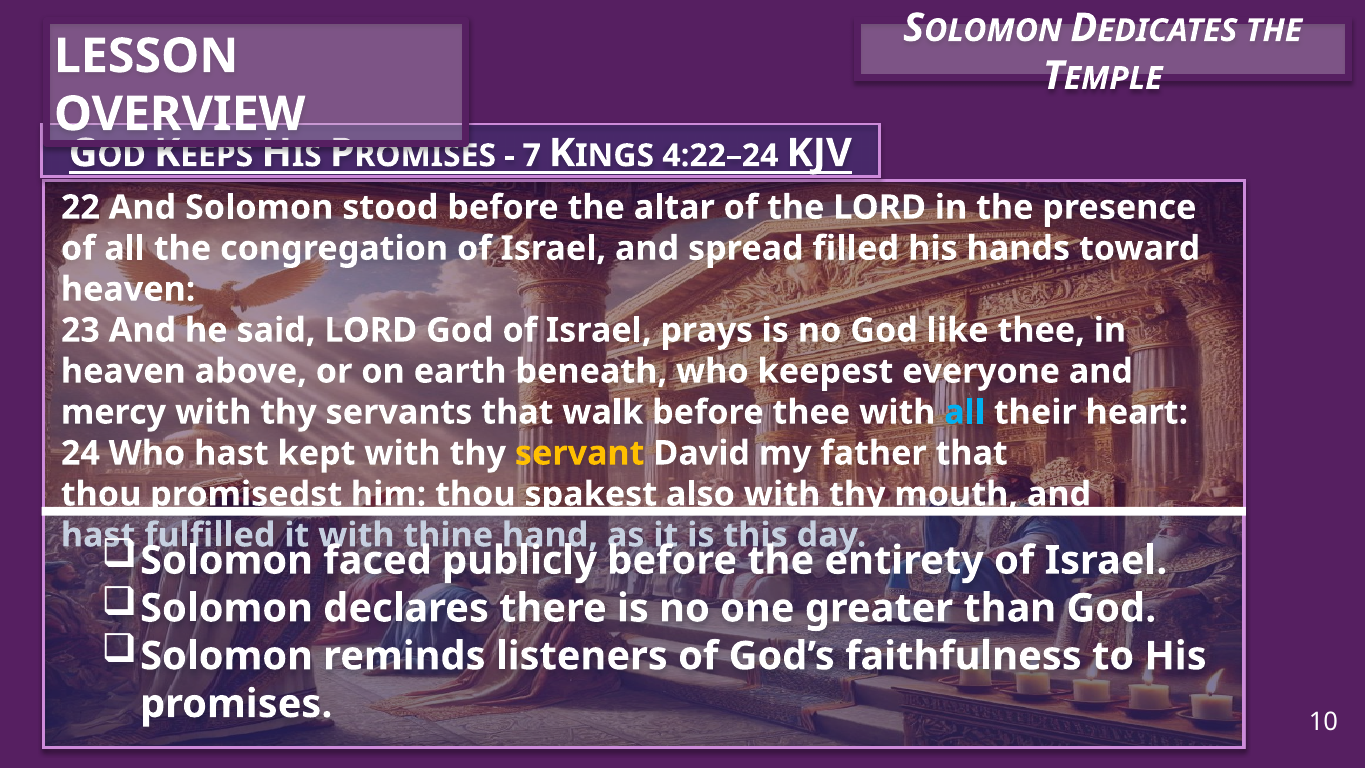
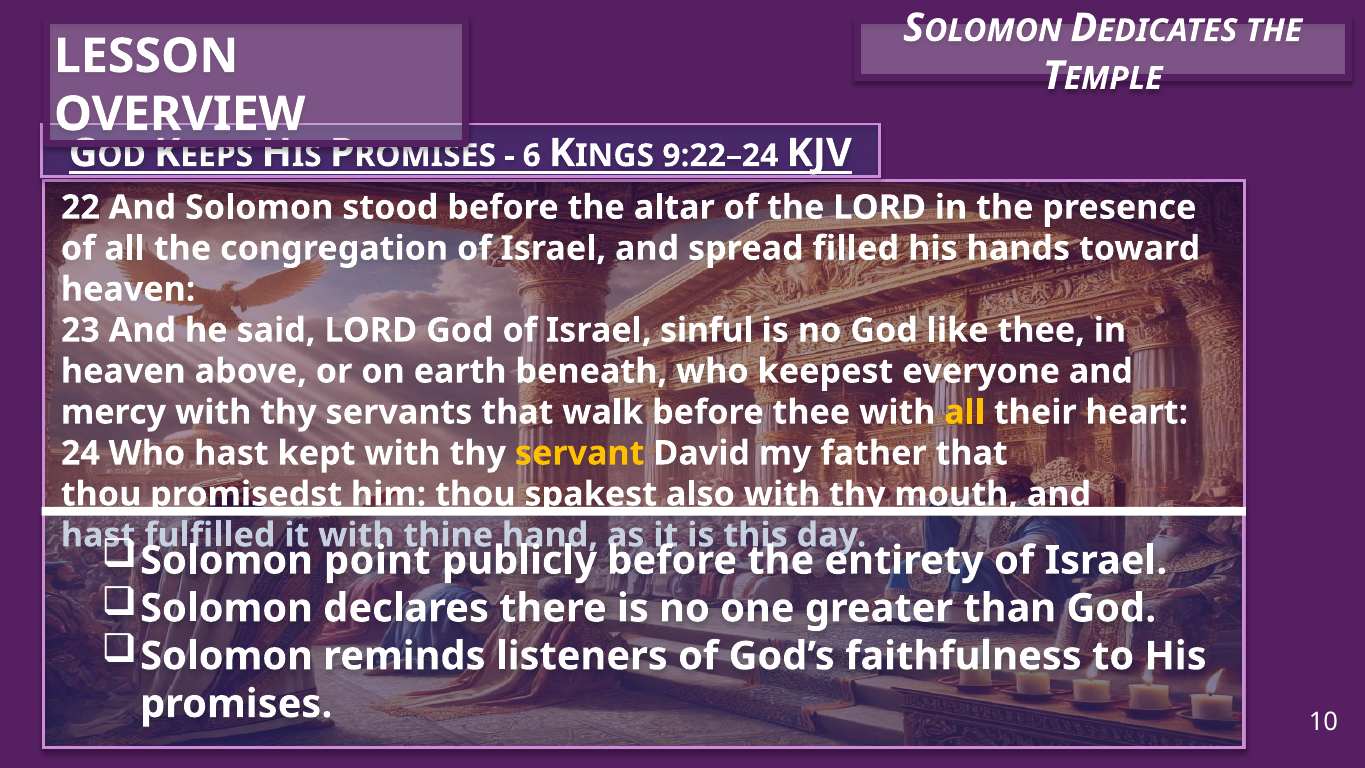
7: 7 -> 6 (532, 156)
4:22–24: 4:22–24 -> 9:22–24 (720, 156)
prays: prays -> sinful (707, 330)
all colour: light blue -> yellow (965, 412)
faced: faced -> point (377, 560)
